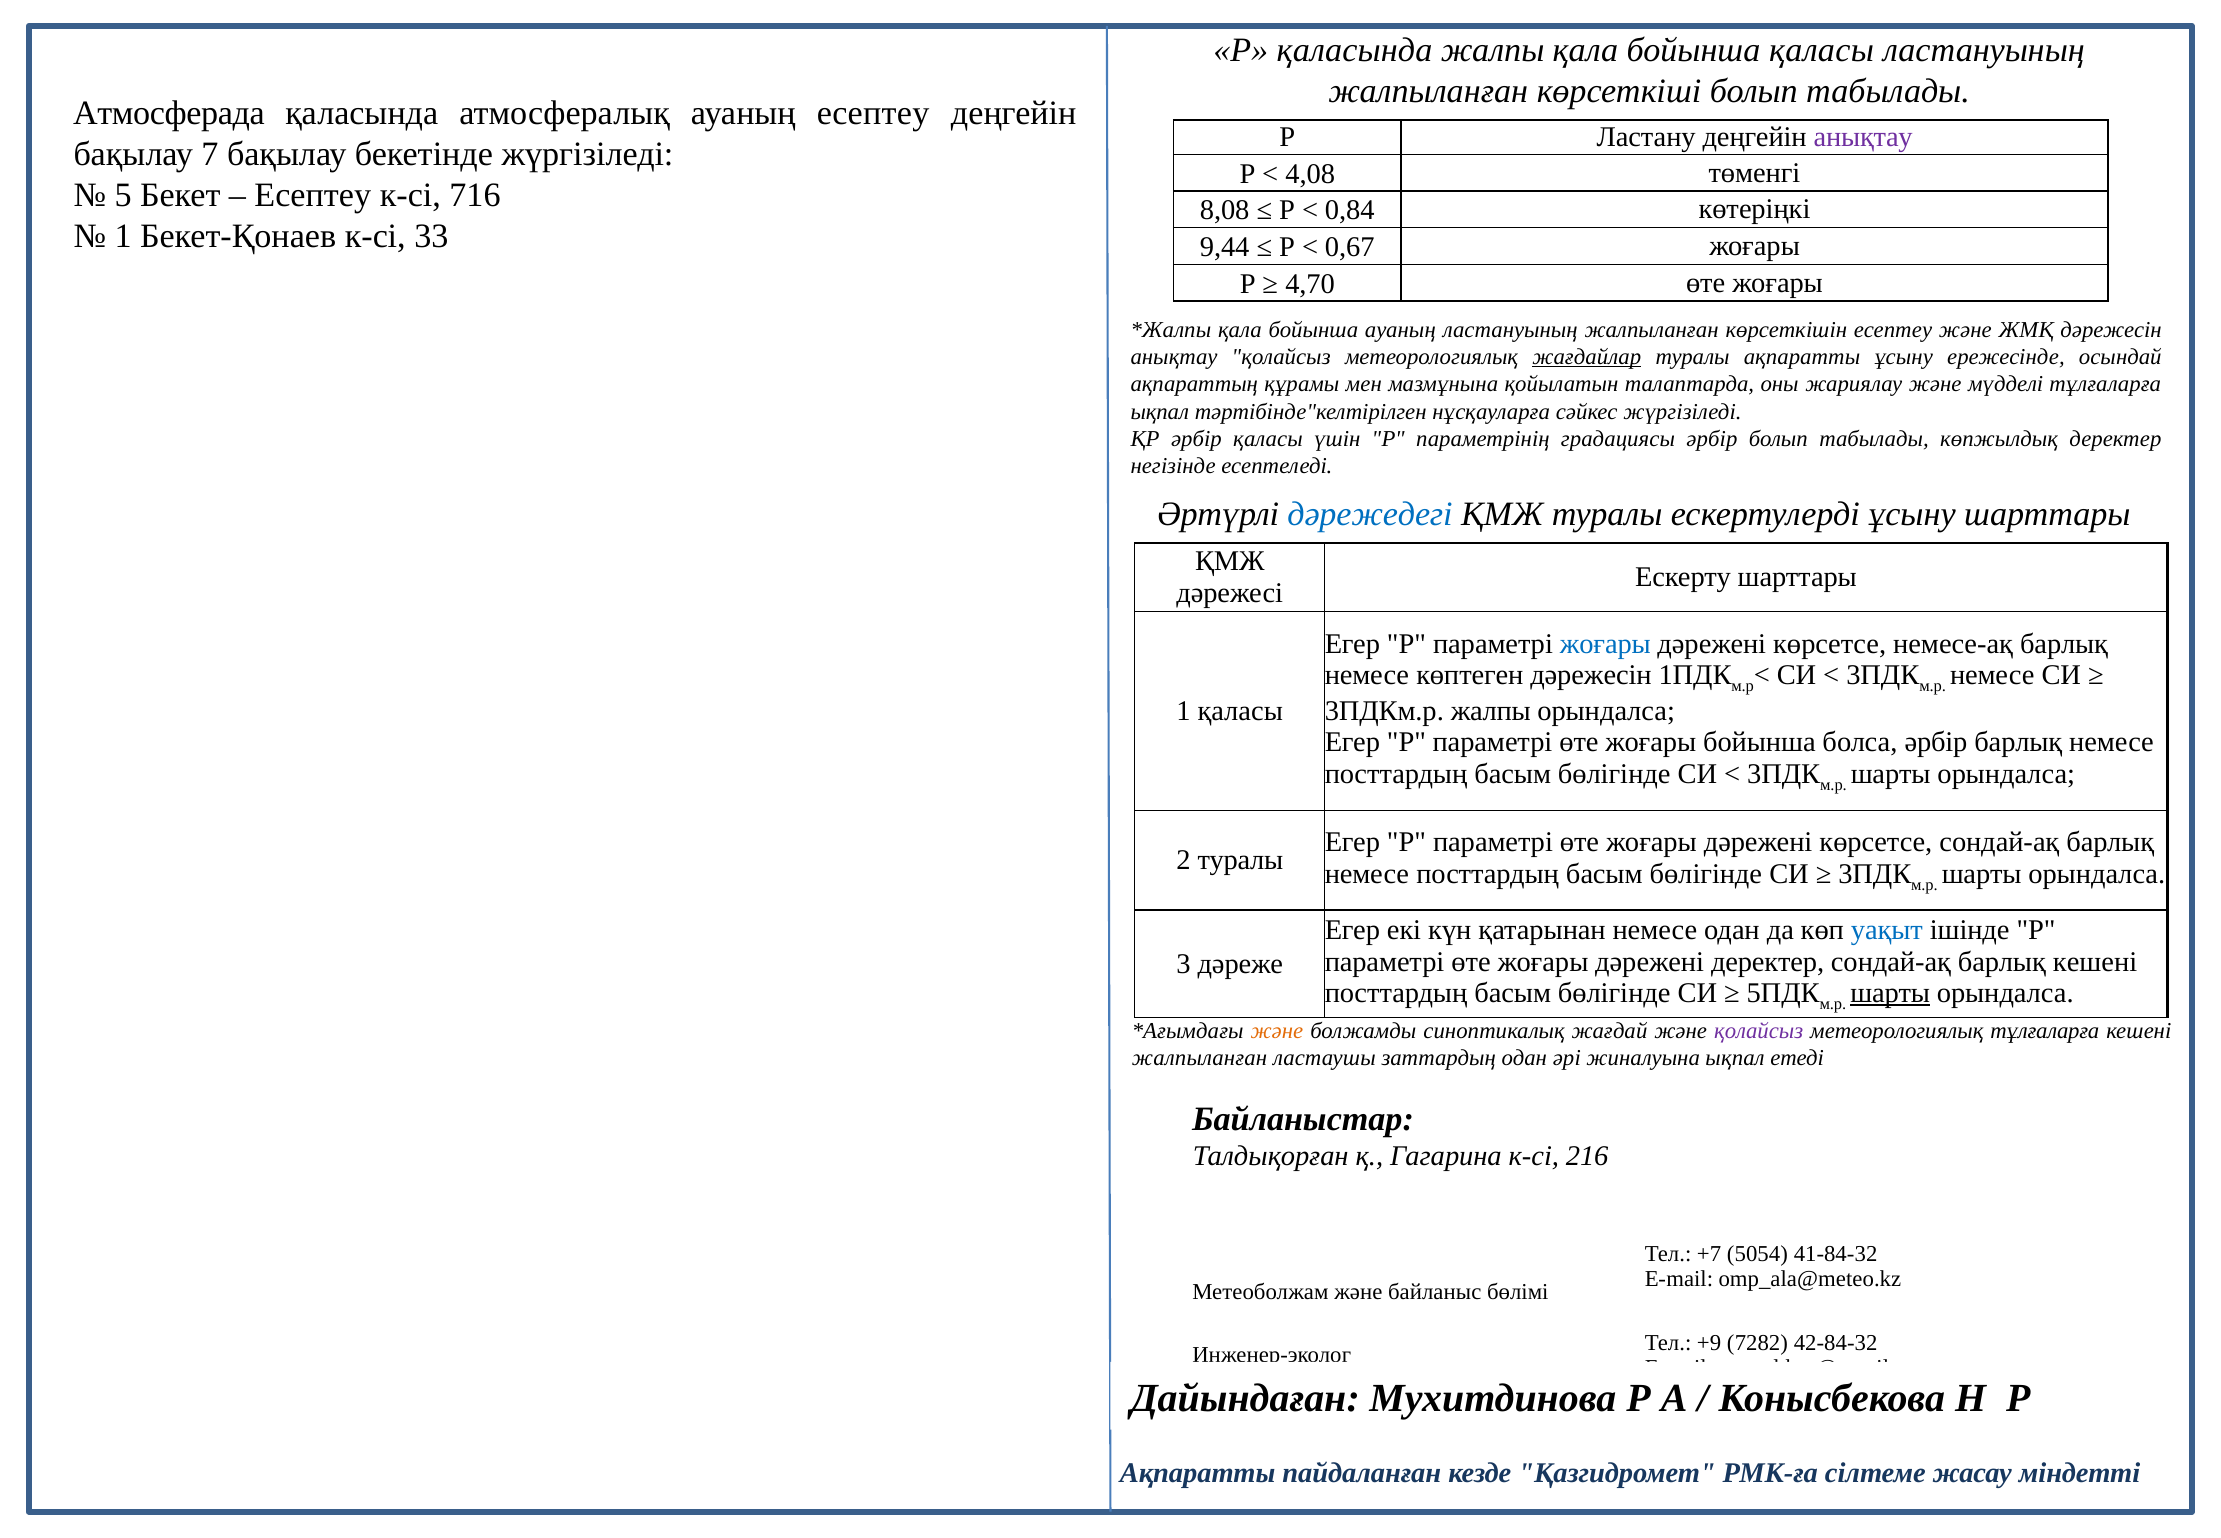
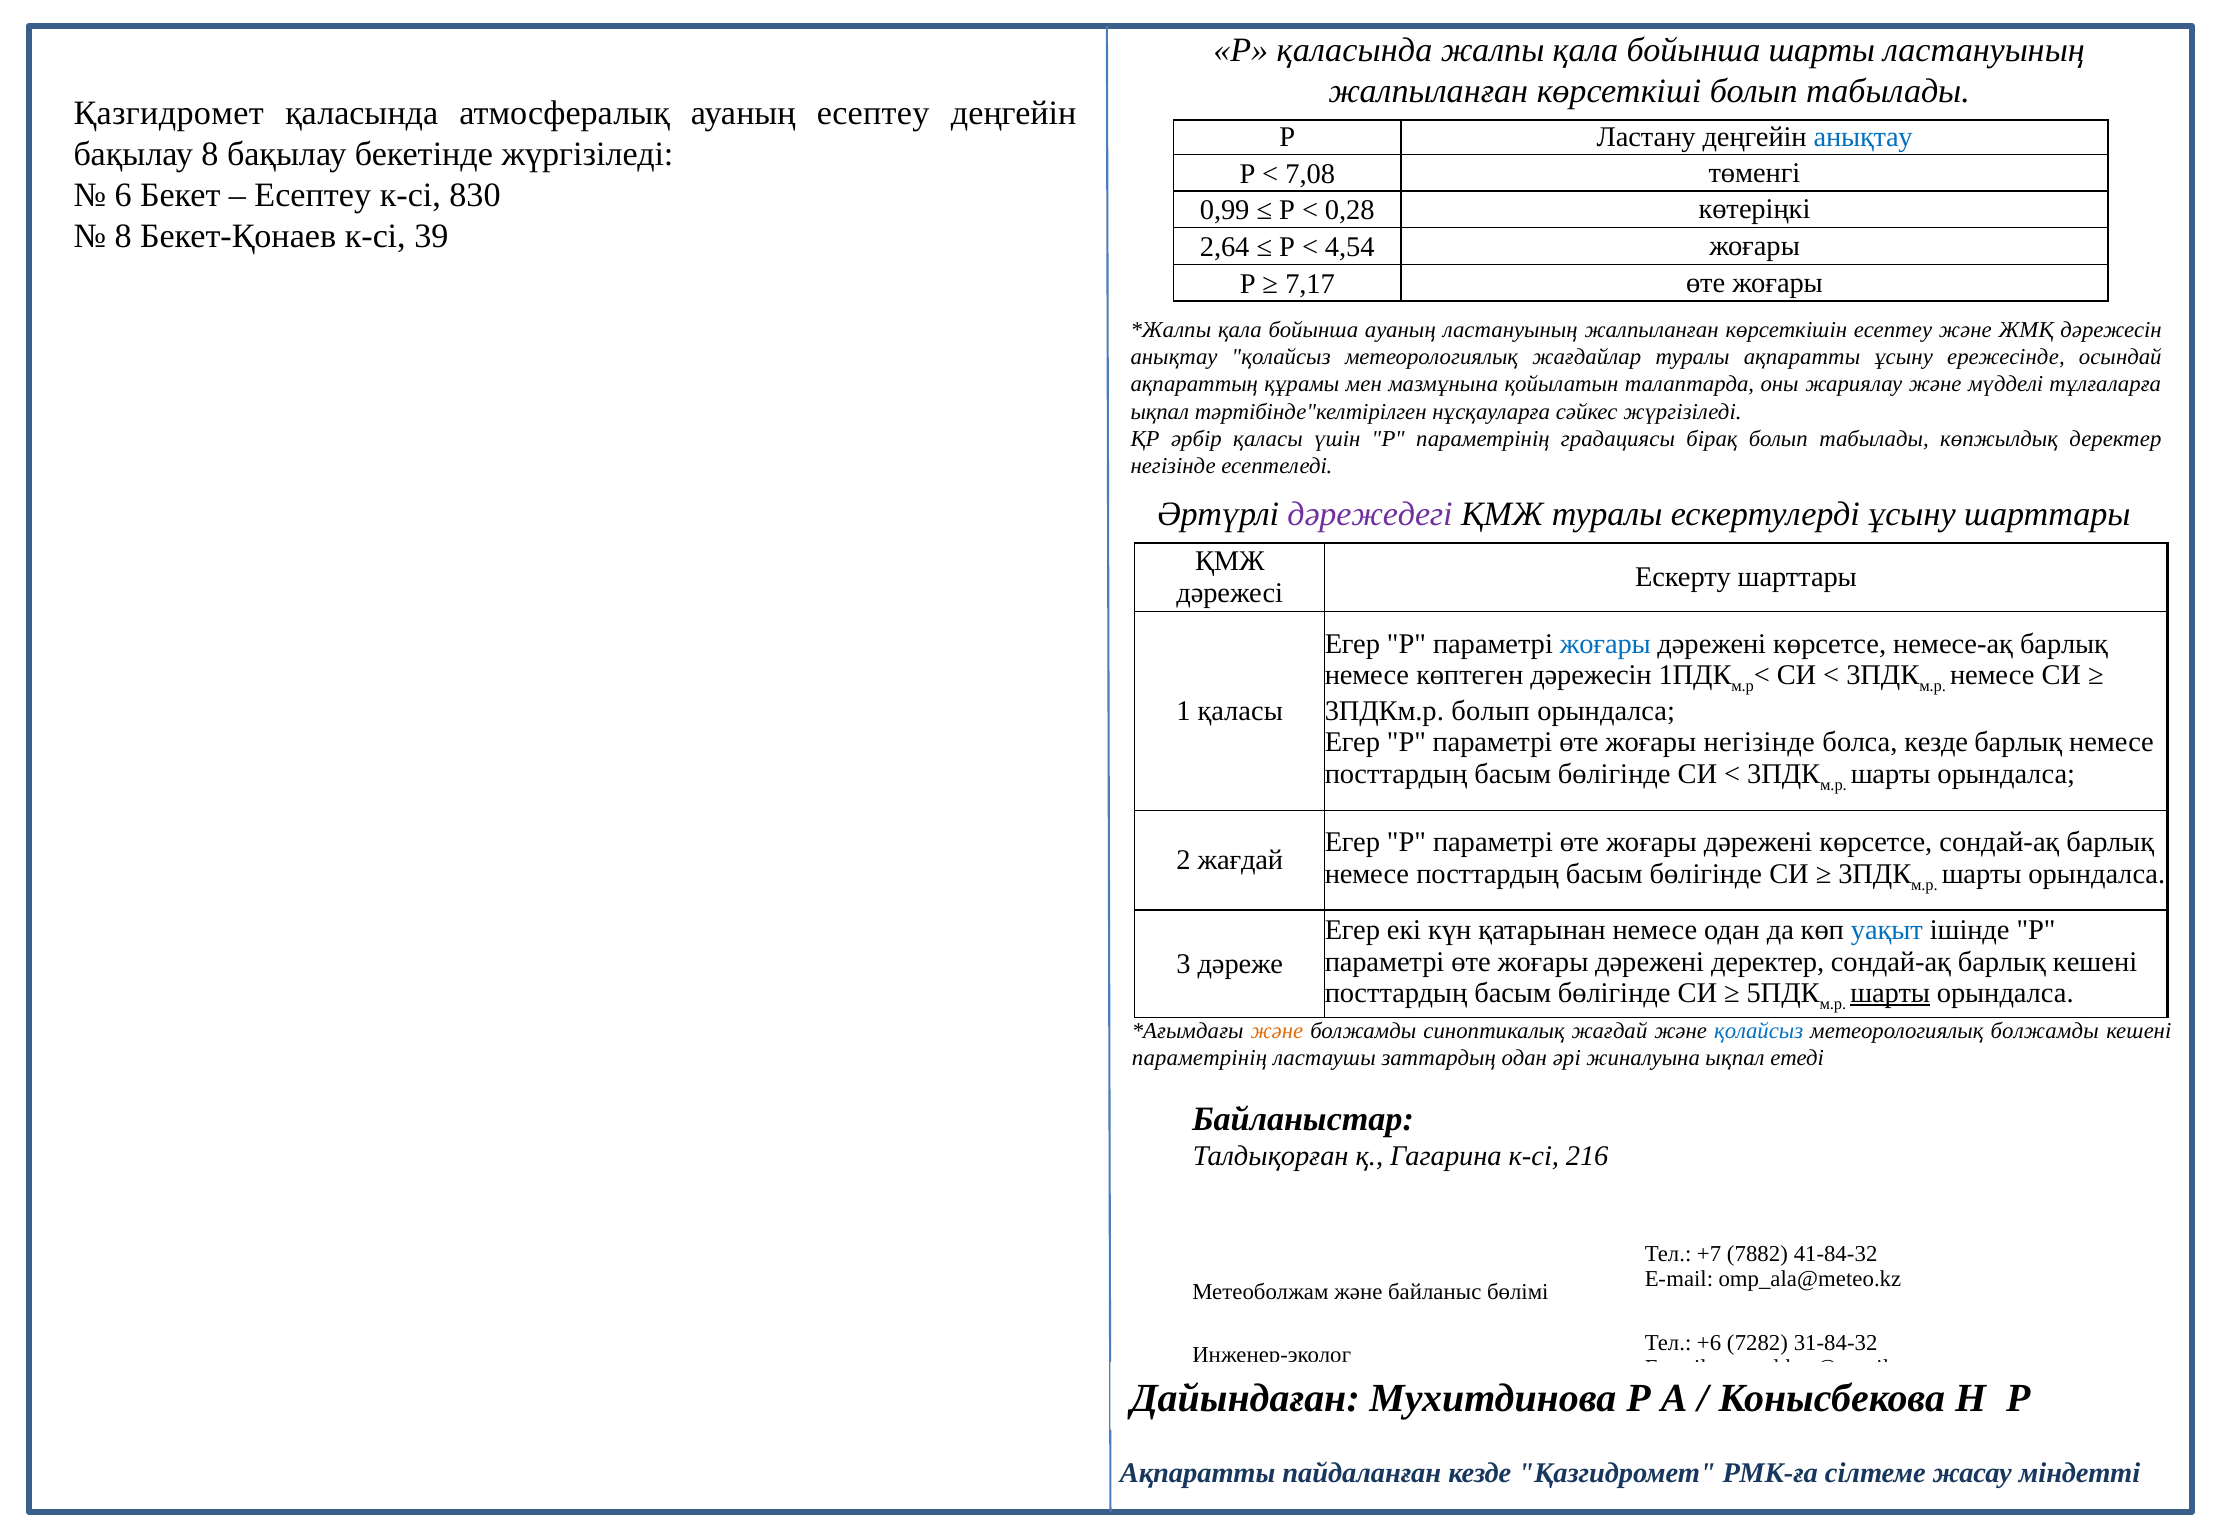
бойынша қаласы: қаласы -> шарты (1822, 50)
Атмосферада: Атмосферада -> Қазгидромет (169, 113)
анықтау colour: purple -> blue (1863, 137)
бақылау 7: 7 -> 8 (210, 154)
4,08: 4,08 -> 7,08 (1310, 174)
5: 5 -> 6 (123, 195)
716: 716 -> 830 (475, 195)
8,08: 8,08 -> 0,99 (1225, 210)
0,84: 0,84 -> 0,28 (1350, 210)
1: 1 -> 8 (123, 236)
33: 33 -> 39 (431, 236)
9,44: 9,44 -> 2,64 (1225, 247)
0,67: 0,67 -> 4,54 (1350, 247)
4,70: 4,70 -> 7,17 (1310, 284)
жағдайлар underline: present -> none (1587, 357)
градациясы әрбір: әрбір -> бірақ (1712, 439)
дәрежедегі colour: blue -> purple (1370, 514)
3ПДКм.р жалпы: жалпы -> болып (1490, 711)
жоғары бойынша: бойынша -> негізінде (1759, 742)
болса әрбір: әрбір -> кезде (1936, 742)
2 туралы: туралы -> жағдай (1240, 860)
қолайсыз colour: purple -> blue (1759, 1031)
метеорологиялық тұлғаларға: тұлғаларға -> болжамды (2045, 1031)
жалпыланған: жалпыланған -> параметрінің (1200, 1058)
5054: 5054 -> 7882 (1757, 1254)
+9: +9 -> +6 (1709, 1342)
42-84-32: 42-84-32 -> 31-84-32 (1836, 1342)
